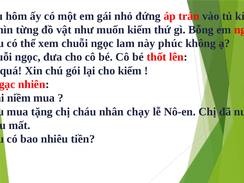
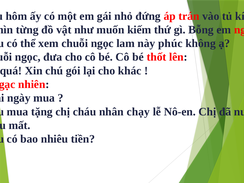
cho kiếm: kiếm -> khác (130, 71)
niềm: niềm -> ngày (19, 98)
